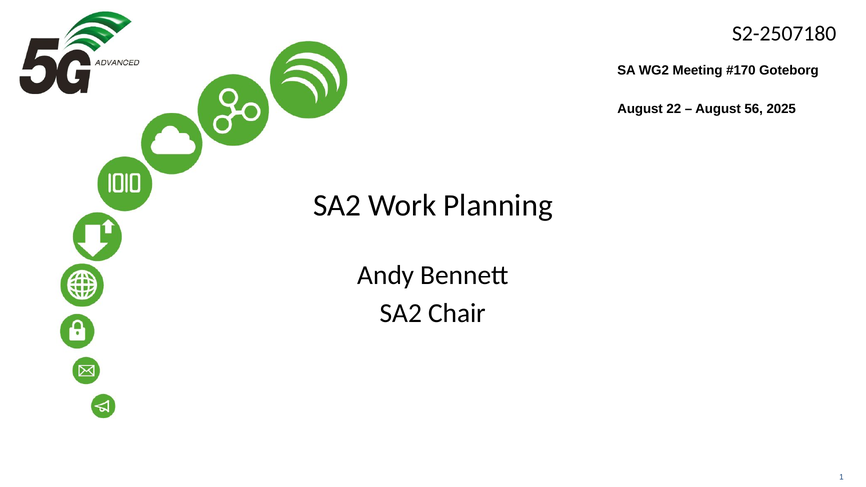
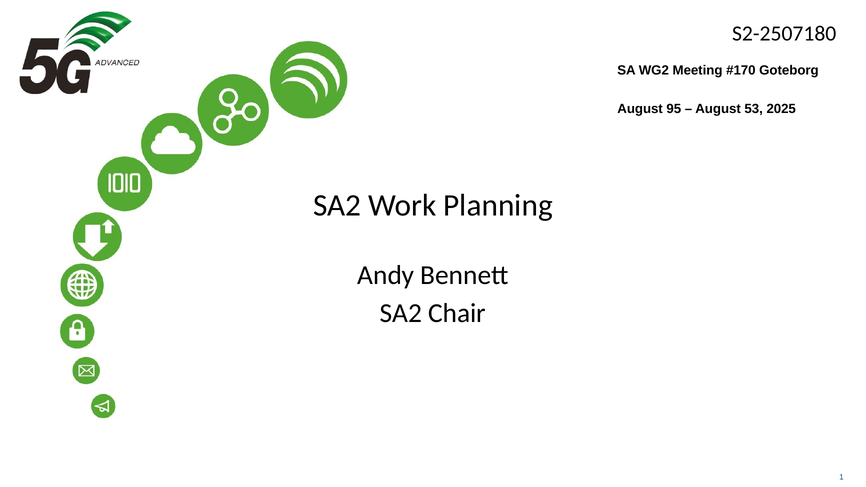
22: 22 -> 95 (674, 109)
56: 56 -> 53 (754, 109)
